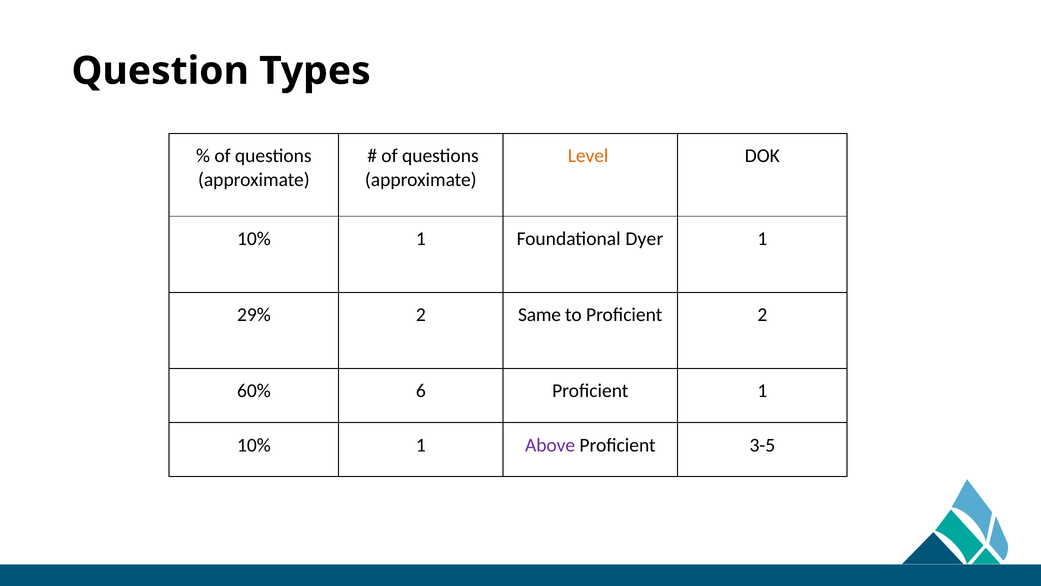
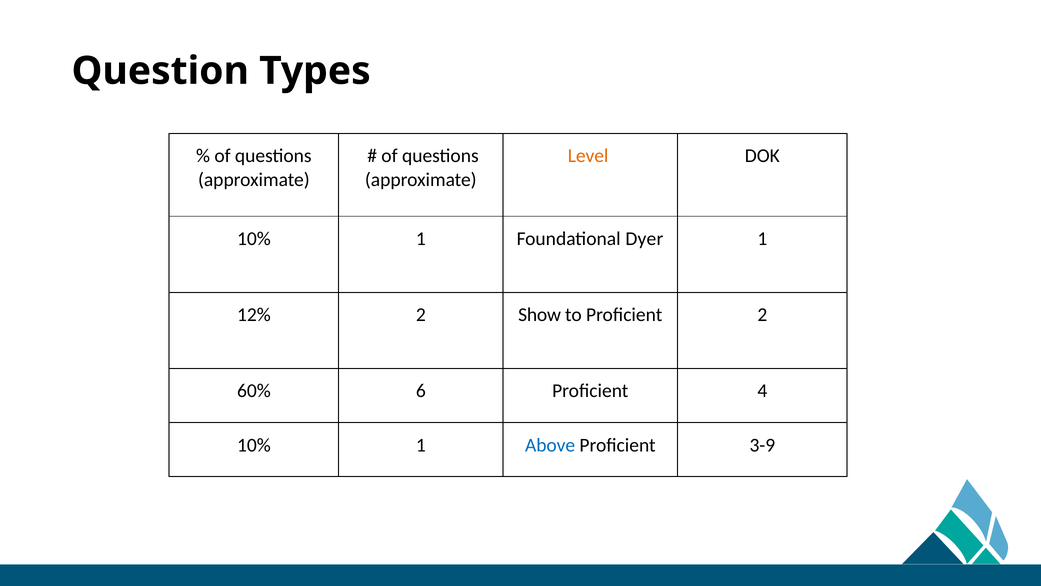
29%: 29% -> 12% (254, 315)
Same: Same -> Show (540, 315)
Proficient 1: 1 -> 4 (762, 391)
Above colour: purple -> blue (550, 445)
3-5: 3-5 -> 3-9 (762, 445)
